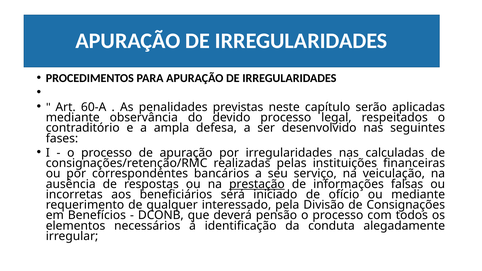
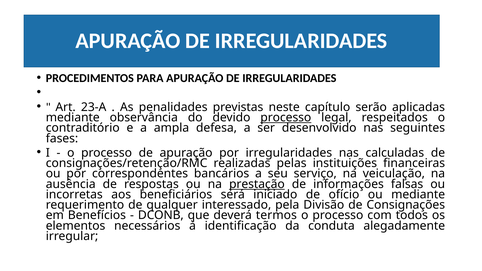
60-A: 60-A -> 23-A (94, 107)
processo underline: none -> present (286, 118)
pensão: pensão -> termos (276, 215)
